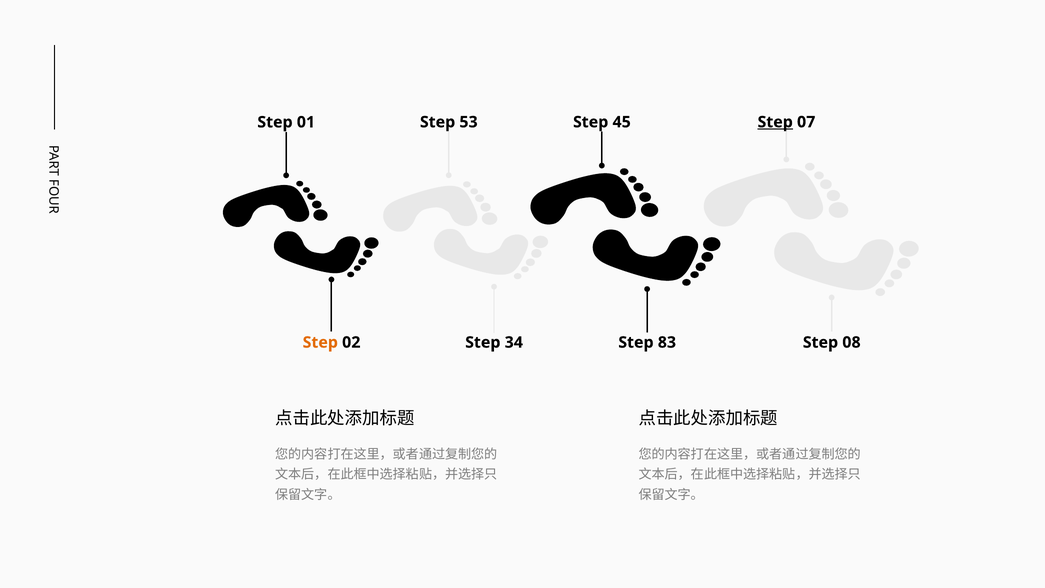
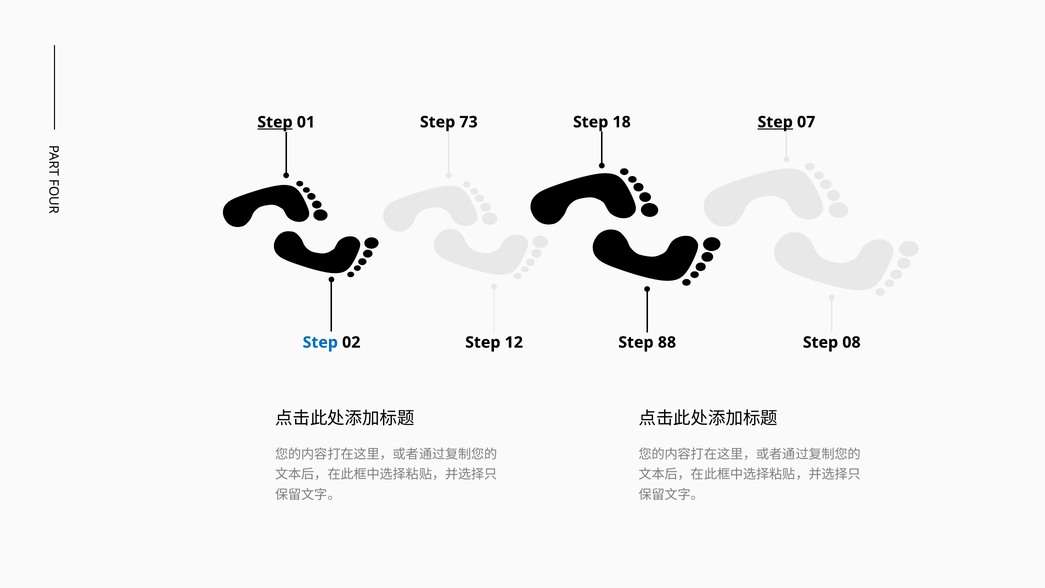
53: 53 -> 73 (469, 122)
45: 45 -> 18 (622, 122)
Step underline: none -> present (275, 122)
Step colour: orange -> blue (320, 342)
34: 34 -> 12 (514, 342)
83: 83 -> 88 (667, 342)
